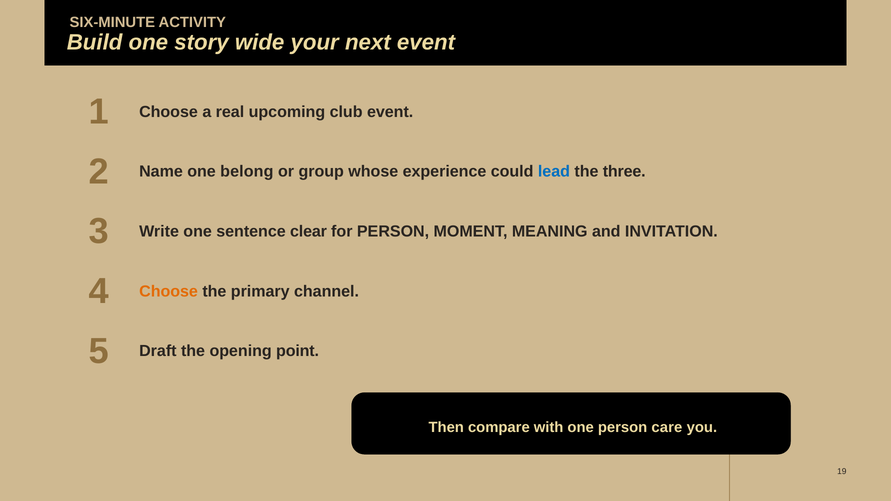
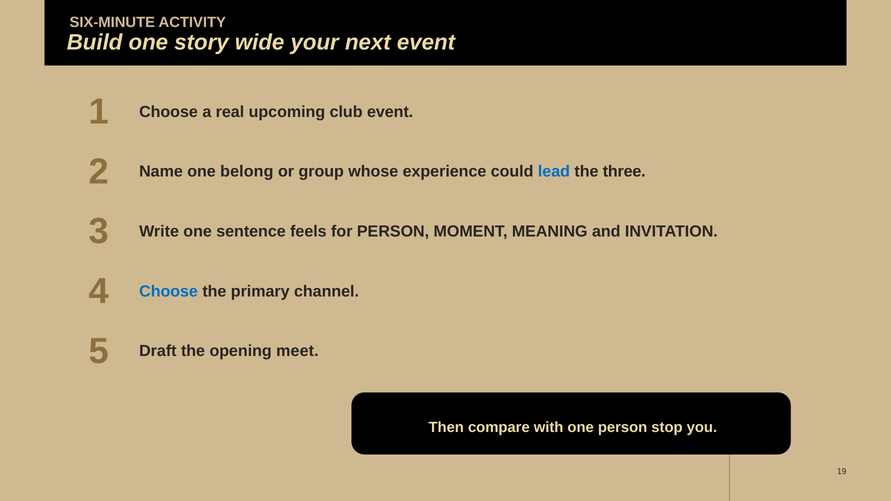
clear: clear -> feels (308, 232)
Choose colour: orange -> blue (169, 291)
point: point -> meet (297, 351)
care: care -> stop (667, 427)
